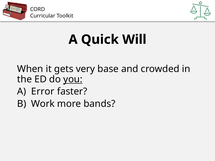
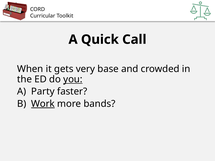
Will: Will -> Call (134, 40)
Error: Error -> Party (43, 92)
Work underline: none -> present (43, 104)
